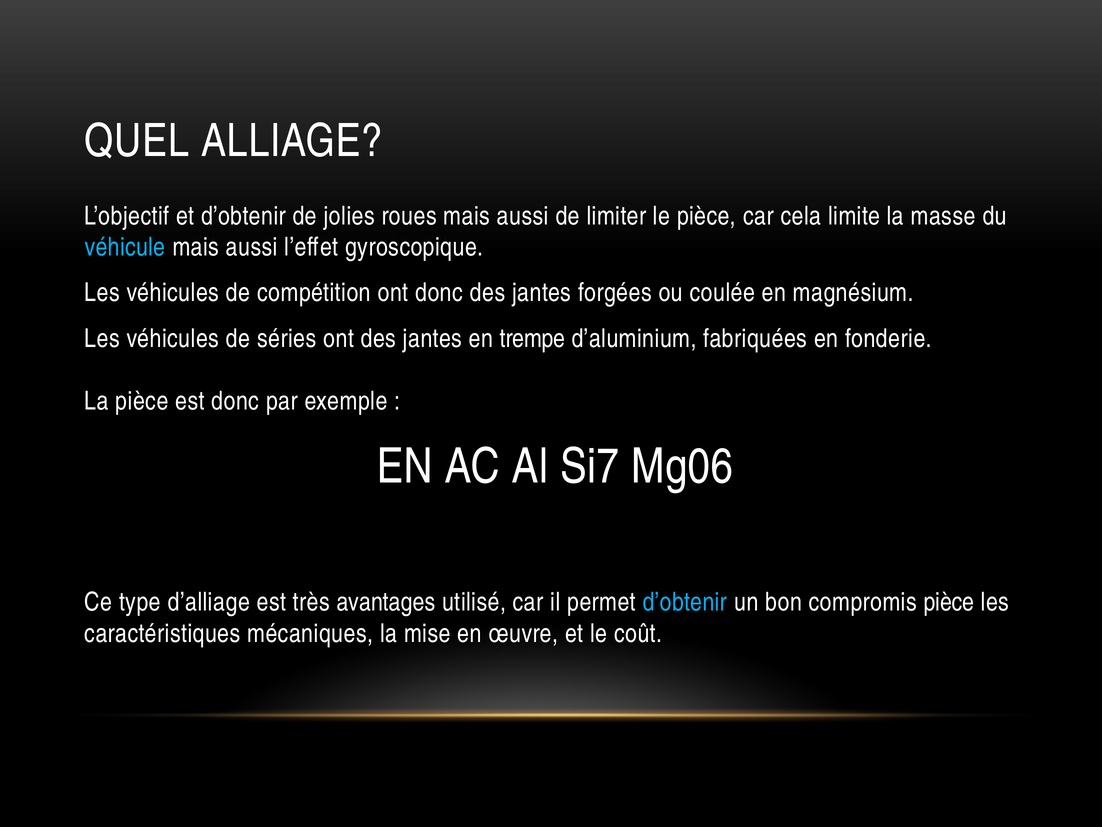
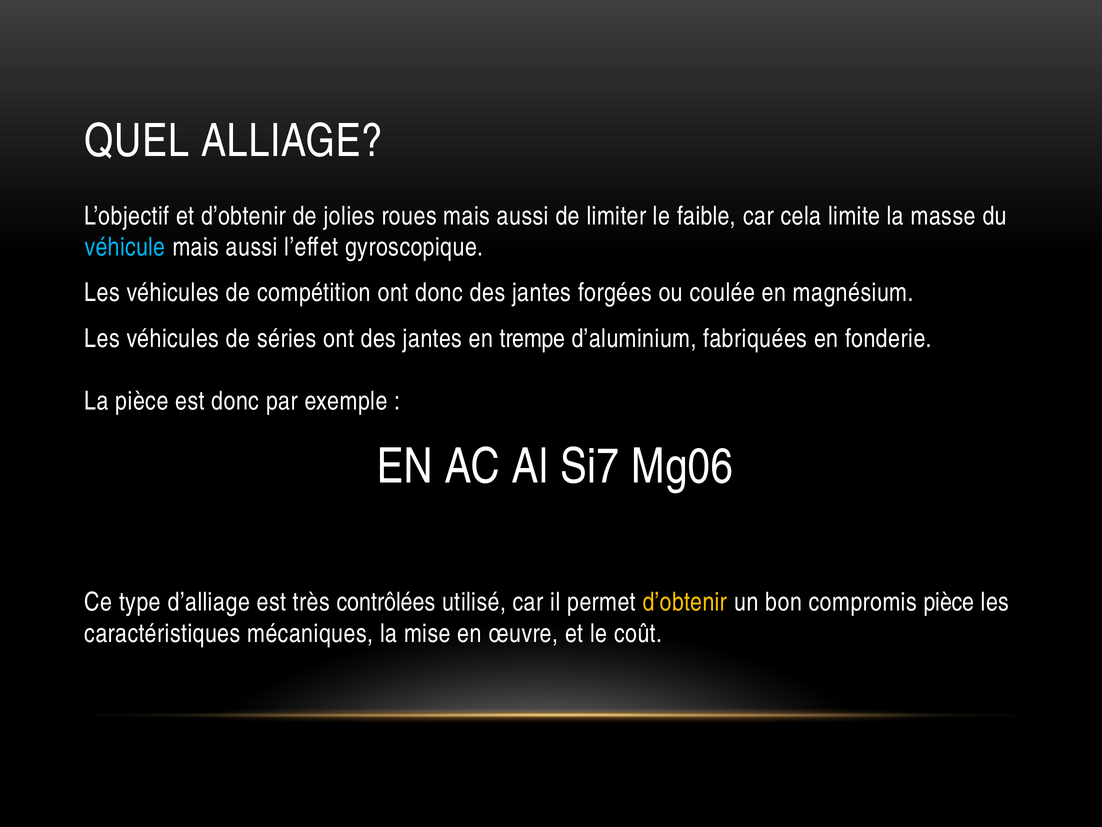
le pièce: pièce -> faible (706, 216)
avantages: avantages -> contrôlées (386, 602)
d’obtenir colour: light blue -> yellow (685, 602)
